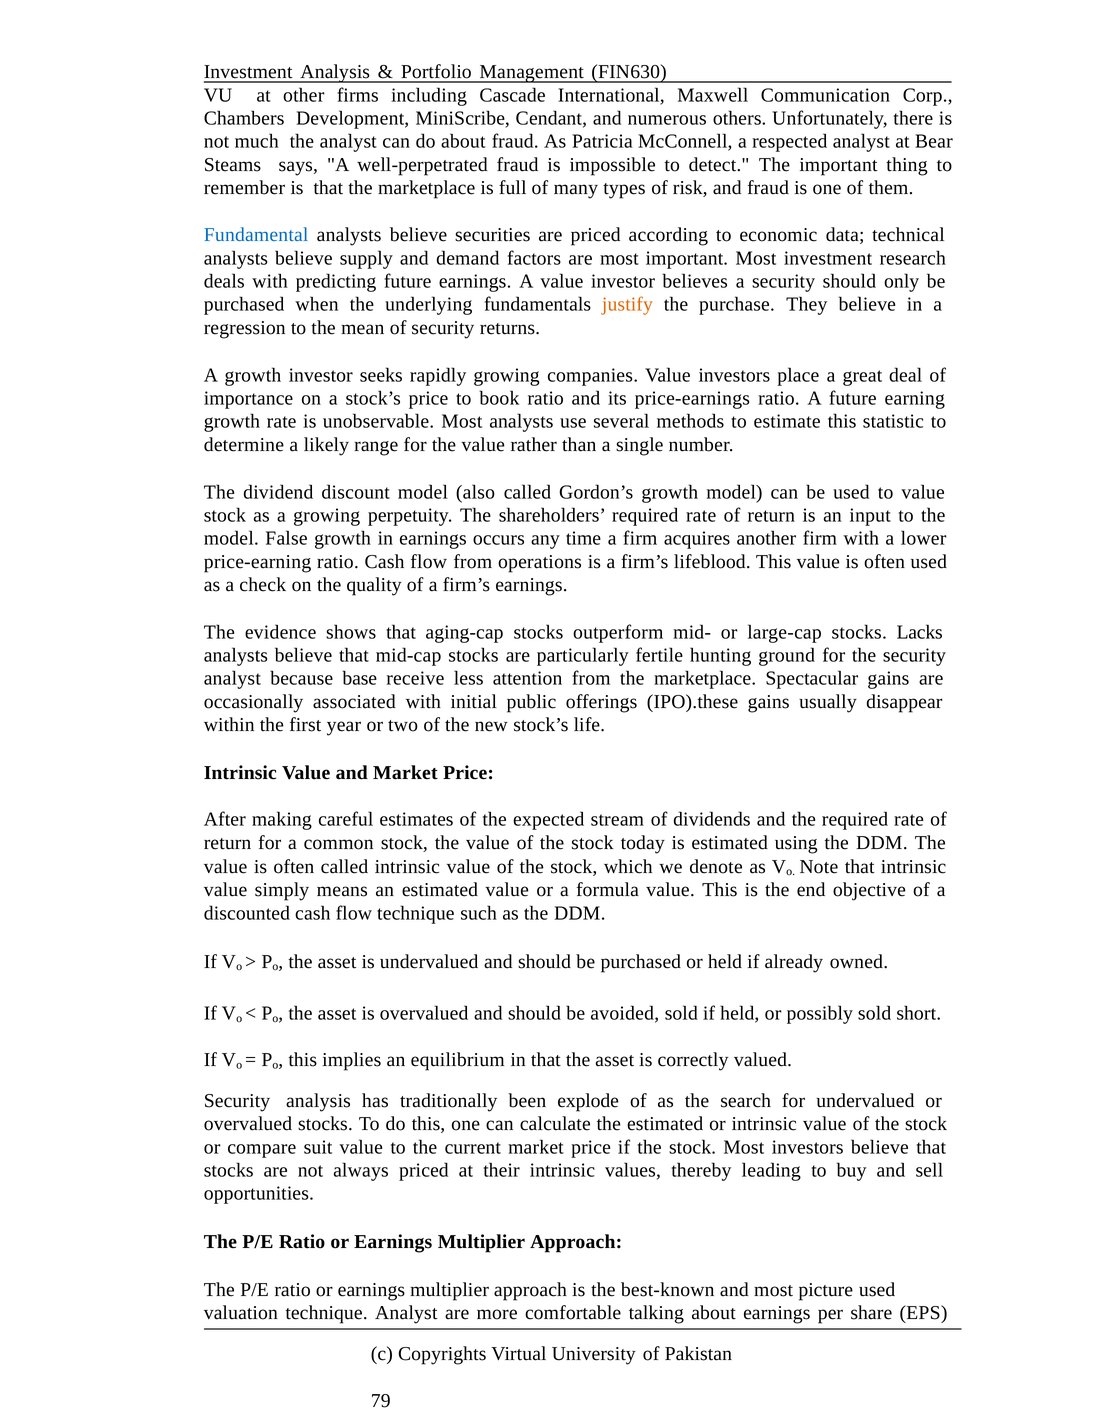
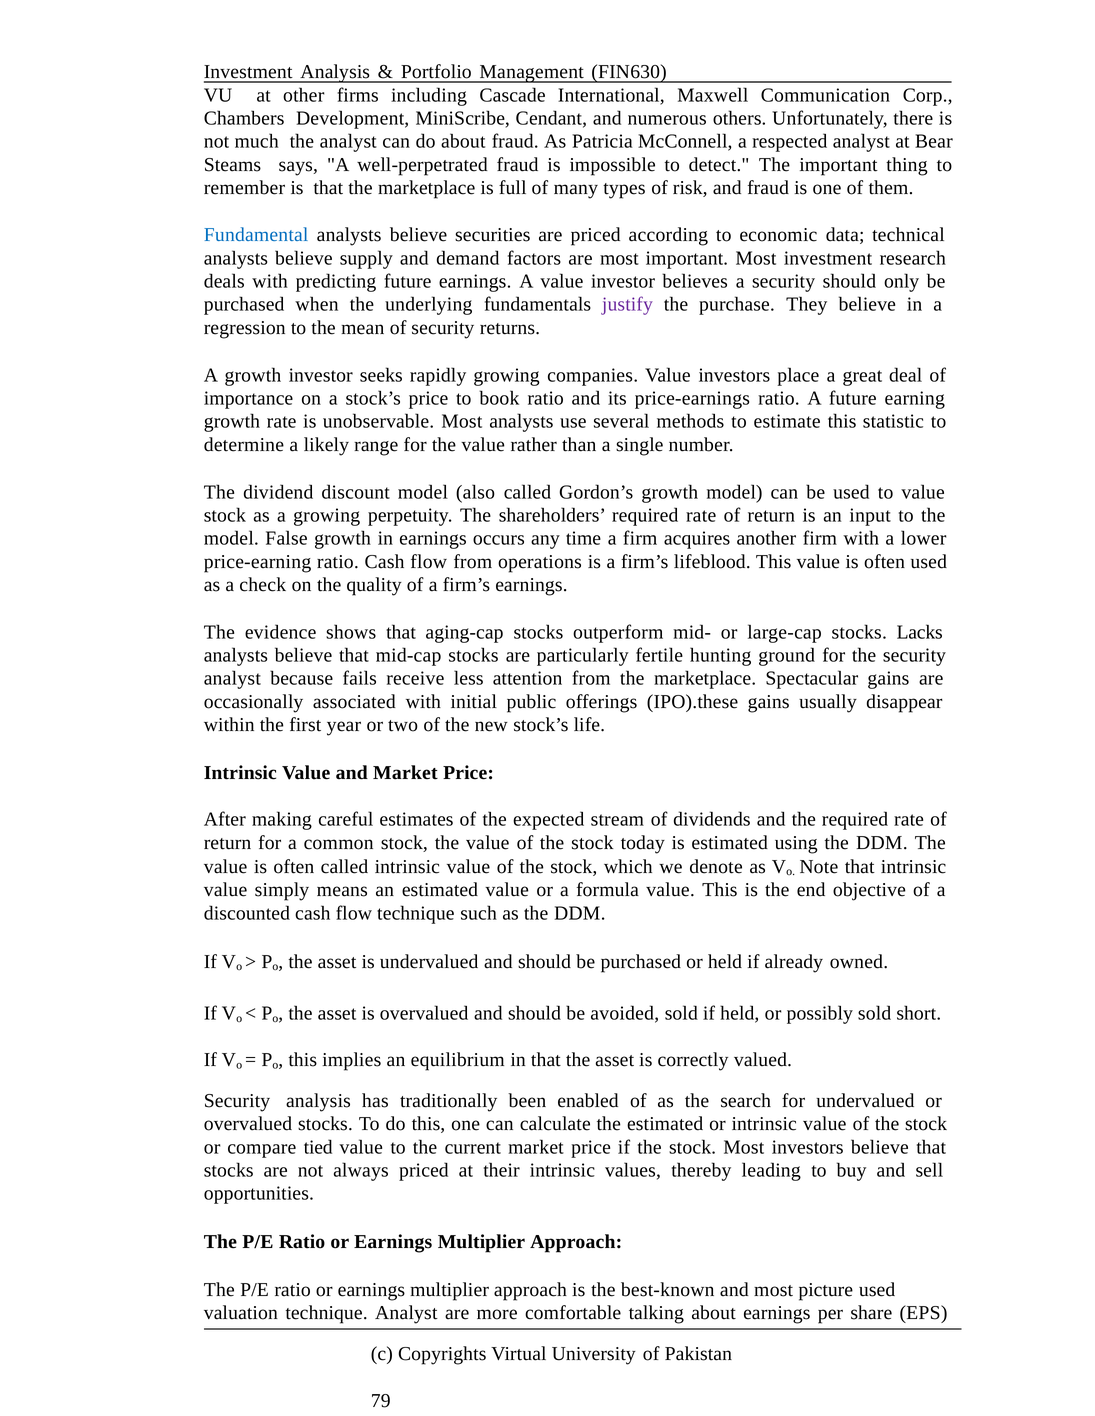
justify colour: orange -> purple (627, 305)
base: base -> fails (360, 679)
explode: explode -> enabled (588, 1102)
suit: suit -> tied (318, 1148)
